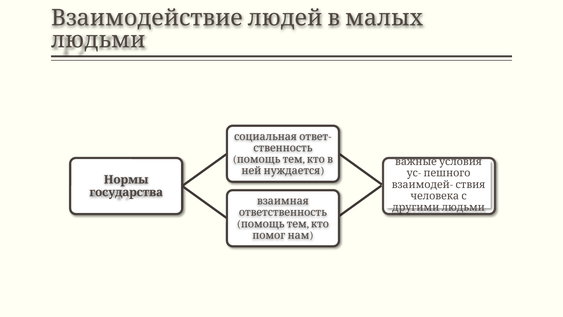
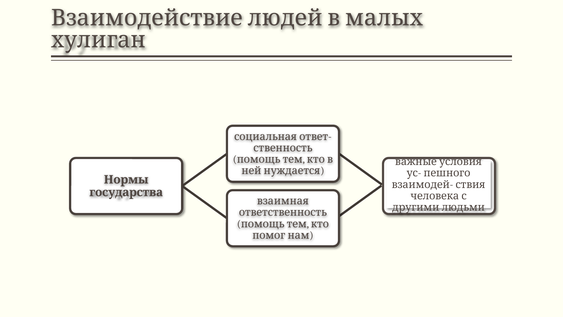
людьми: людьми -> хулиган (98, 40)
